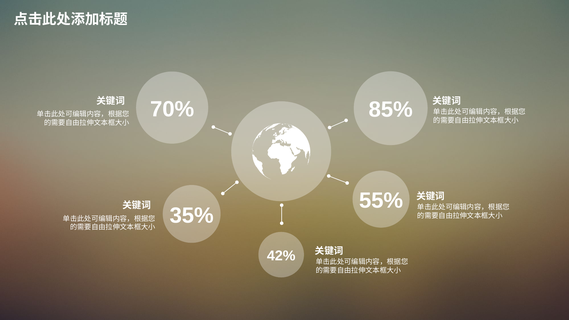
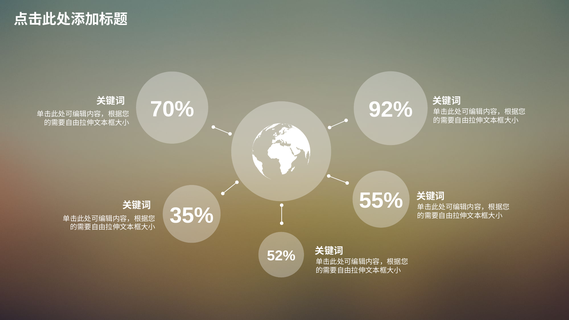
85%: 85% -> 92% (391, 110)
42%: 42% -> 52% (281, 256)
